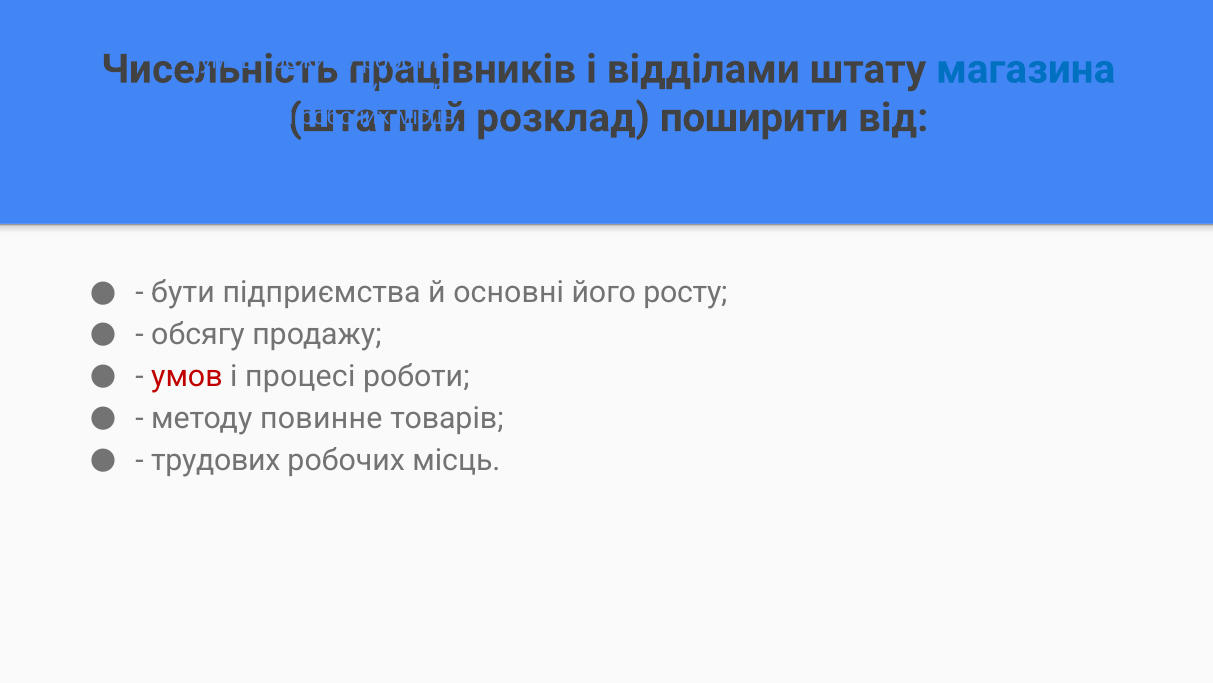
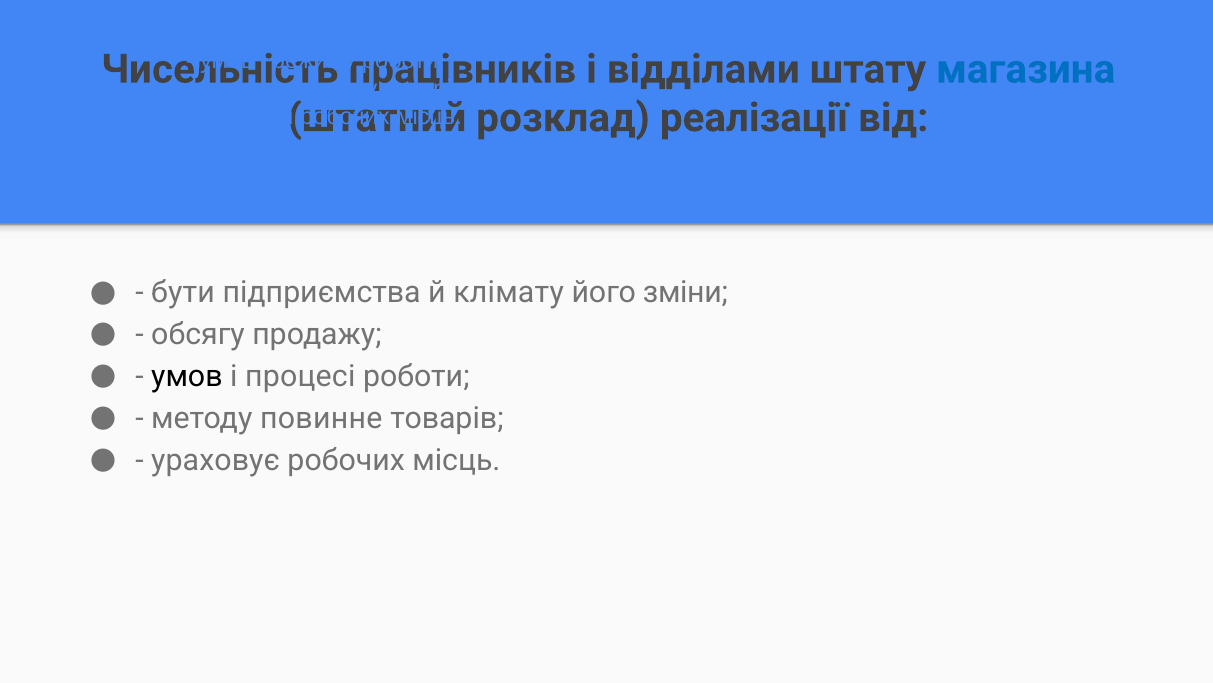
поширити: поширити -> реалізації (754, 118)
основні: основні -> клімату (509, 292)
росту: росту -> зміни (685, 292)
умов colour: red -> black (187, 376)
трудових: трудових -> ураховує (216, 460)
